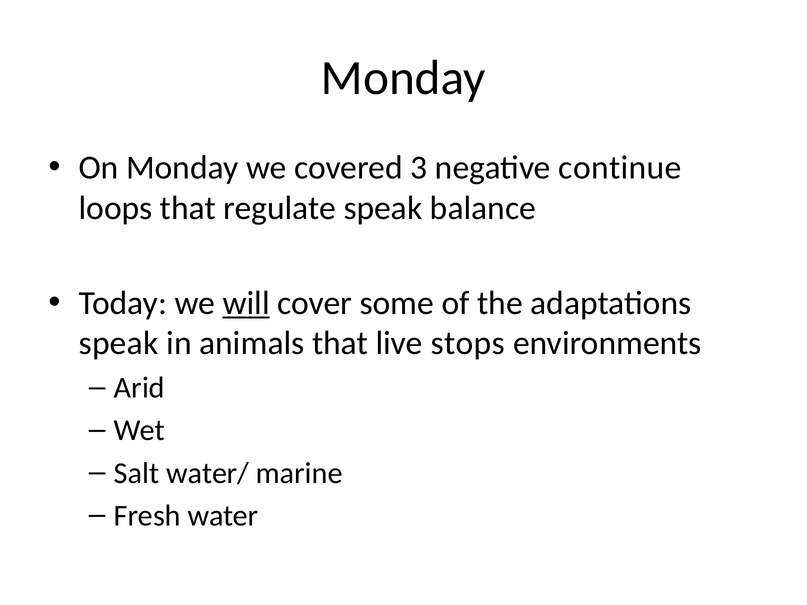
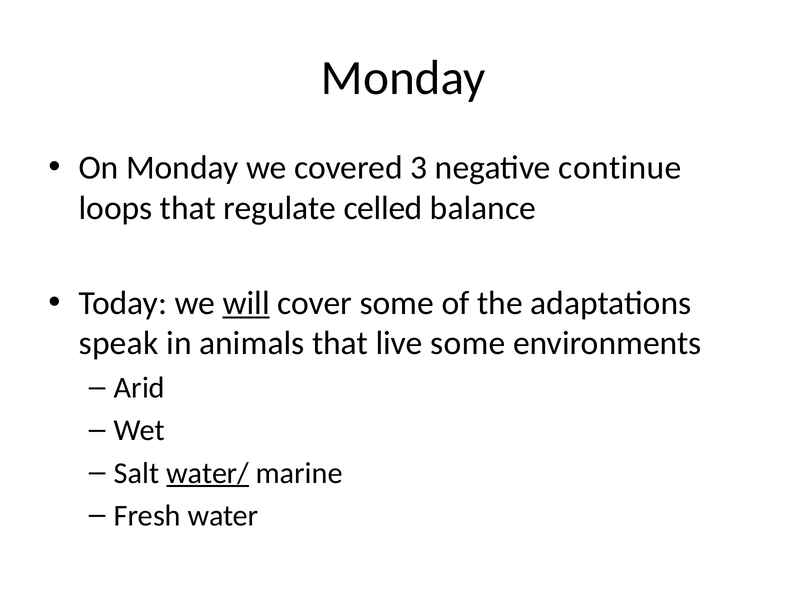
regulate speak: speak -> celled (383, 208)
live stops: stops -> some (468, 344)
water/ underline: none -> present (208, 473)
